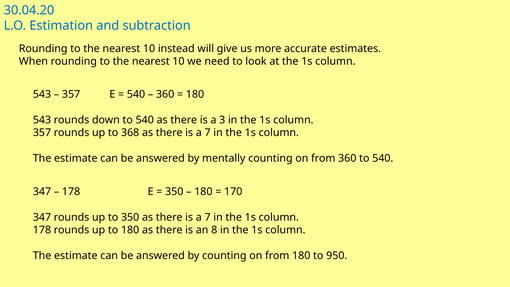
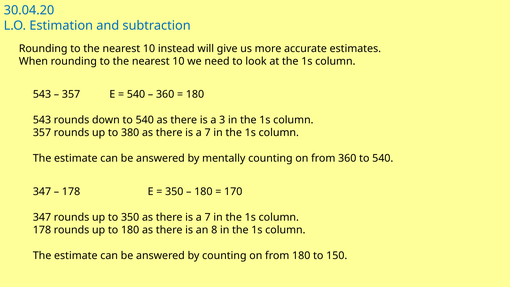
368: 368 -> 380 (130, 133)
950: 950 -> 150 (337, 255)
